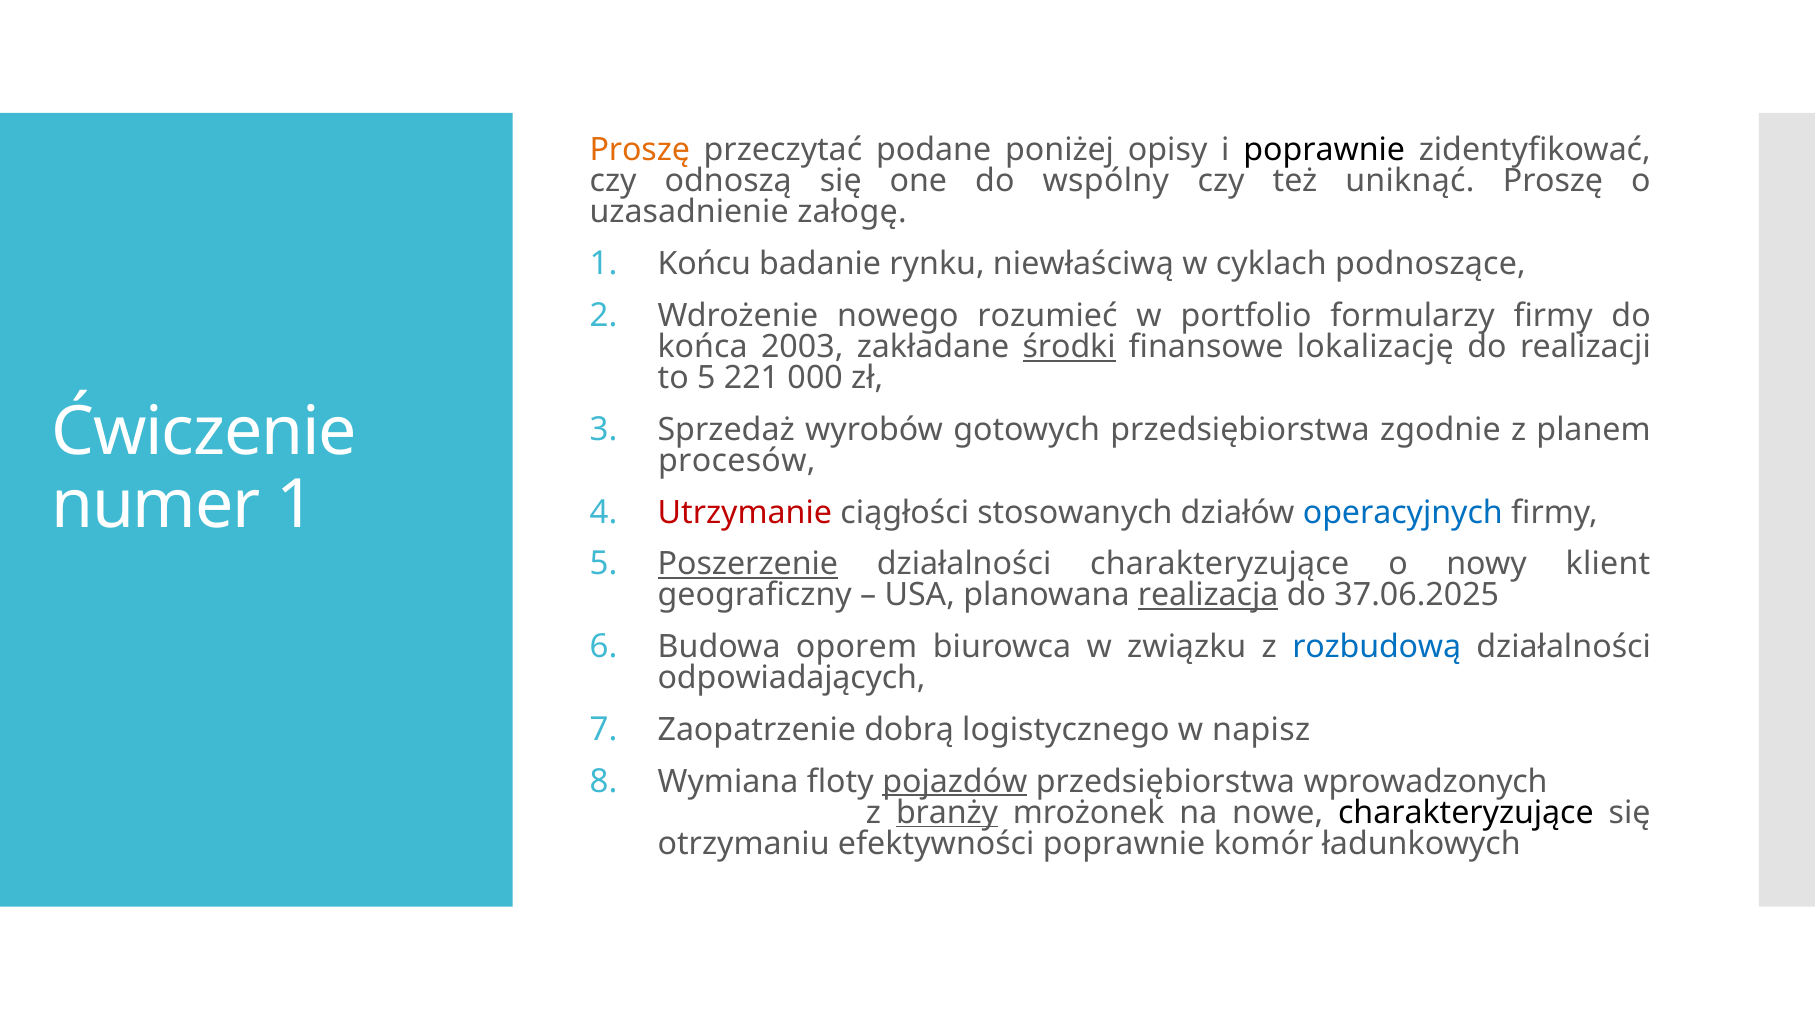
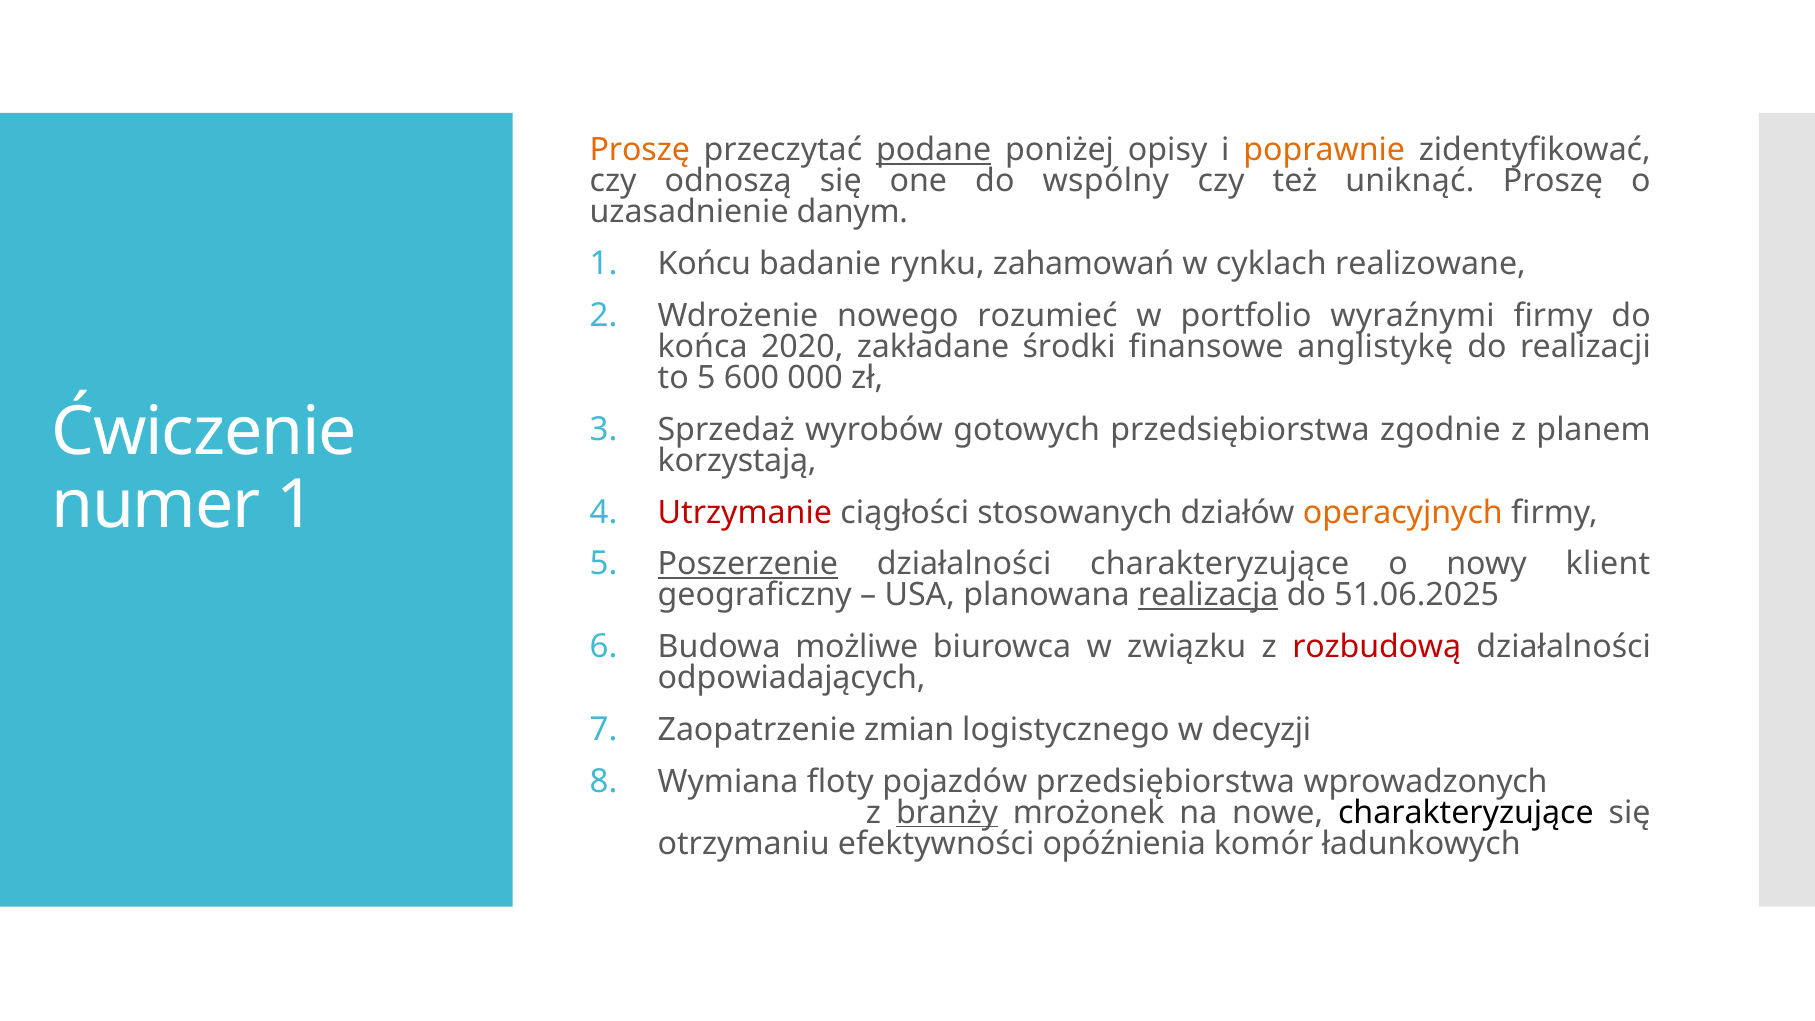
podane underline: none -> present (934, 150)
poprawnie colour: black -> orange (1324, 150)
załogę: załogę -> danym (852, 212)
niewłaściwą: niewłaściwą -> zahamowań (1084, 264)
podnoszące: podnoszące -> realizowane (1430, 264)
formularzy: formularzy -> wyraźnymi (1412, 315)
2003: 2003 -> 2020 (802, 347)
środki underline: present -> none (1069, 347)
lokalizację: lokalizację -> anglistykę (1375, 347)
221: 221 -> 600 (751, 378)
procesów: procesów -> korzystają (737, 461)
operacyjnych colour: blue -> orange (1403, 512)
37.06.2025: 37.06.2025 -> 51.06.2025 (1417, 595)
oporem: oporem -> możliwe (857, 647)
rozbudową colour: blue -> red (1377, 647)
dobrą: dobrą -> zmian (909, 730)
napisz: napisz -> decyzji (1261, 730)
pojazdów underline: present -> none (955, 781)
efektywności poprawnie: poprawnie -> opóźnienia (1124, 844)
